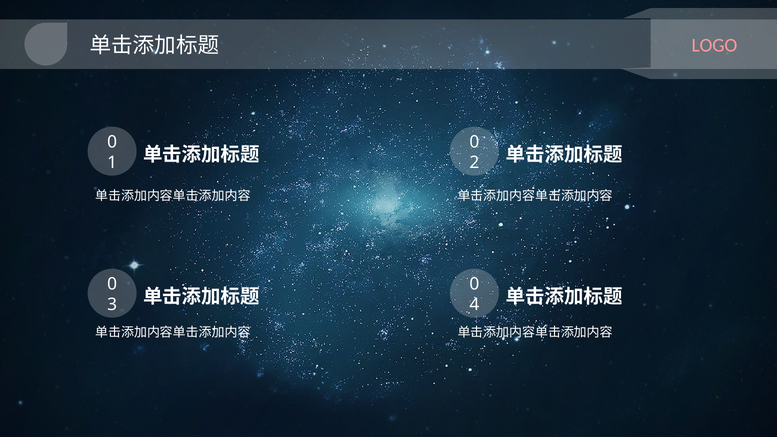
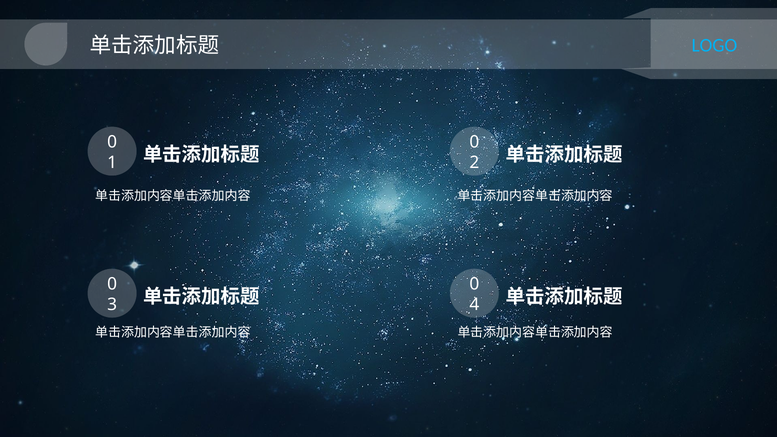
LOGO colour: pink -> light blue (714, 45)
